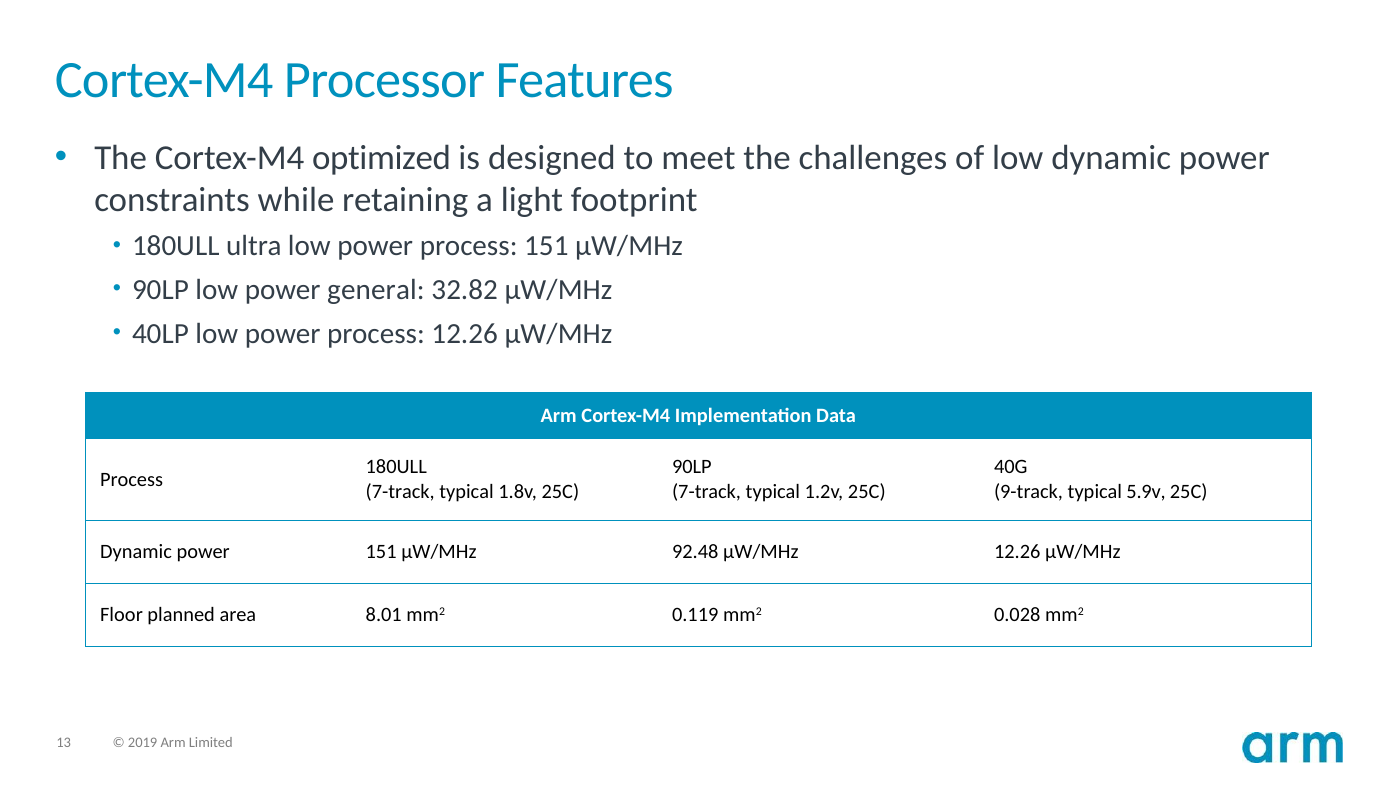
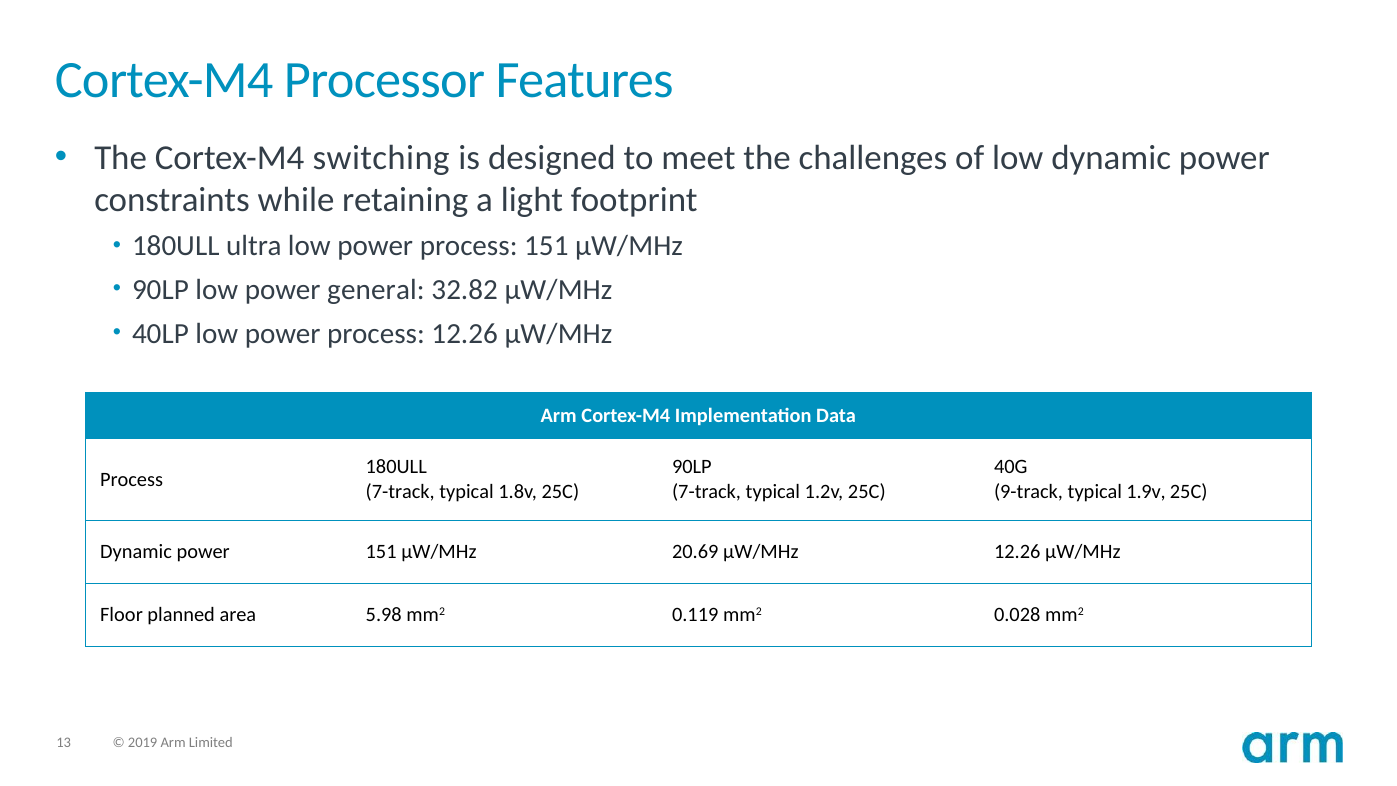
optimized: optimized -> switching (381, 158)
5.9v: 5.9v -> 1.9v (1146, 492)
92.48: 92.48 -> 20.69 (695, 552)
8.01: 8.01 -> 5.98 (384, 615)
